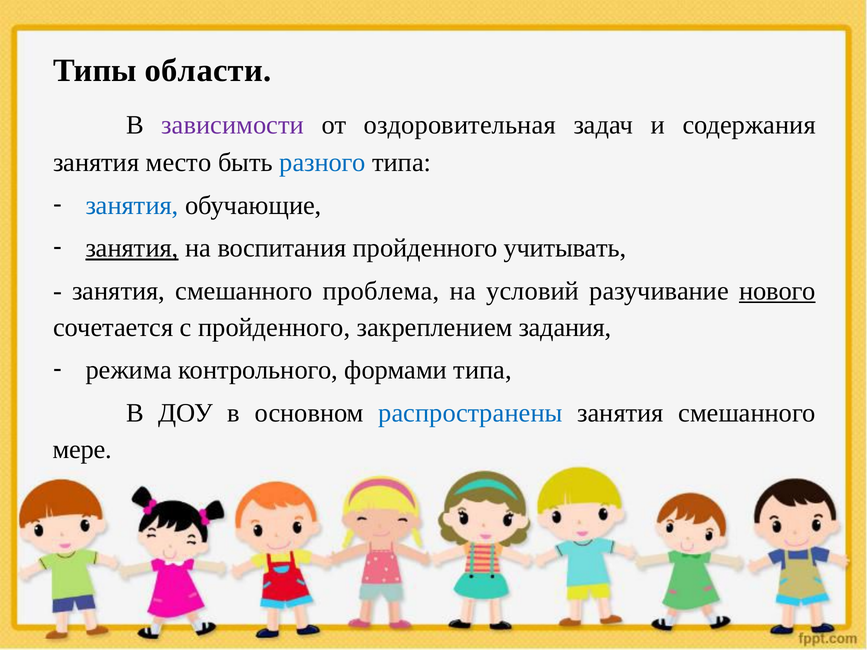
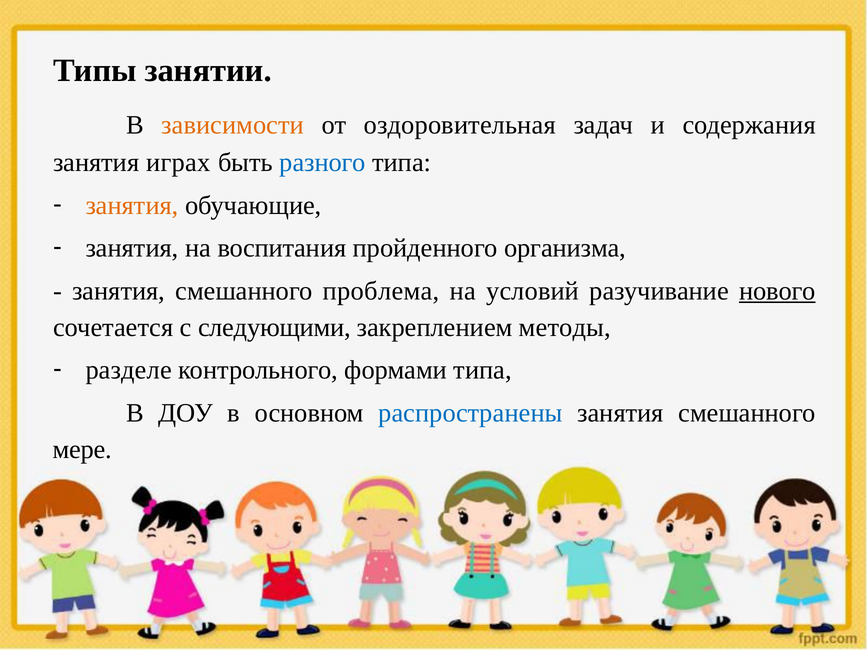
области: области -> занятии (208, 70)
зависимости colour: purple -> orange (233, 125)
место: место -> играх (179, 163)
занятия colour: blue -> orange (132, 205)
занятия underline: present -> none (132, 248)
учитывать: учитывать -> организма (565, 248)
с пройденного: пройденного -> следующими (274, 328)
задания: задания -> методы (565, 328)
режима: режима -> разделе (129, 370)
